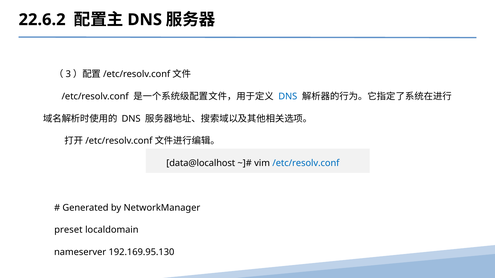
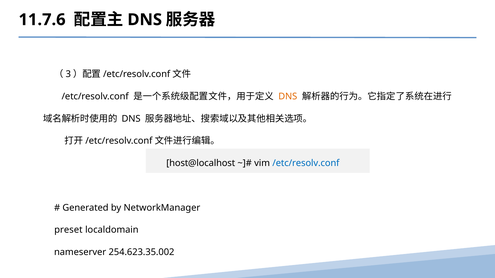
22.6.2: 22.6.2 -> 11.7.6 (42, 20)
DNS colour: blue -> orange (288, 97)
data@localhost: data@localhost -> host@localhost (201, 163)
192.169.95.130: 192.169.95.130 -> 254.623.35.002 (141, 252)
